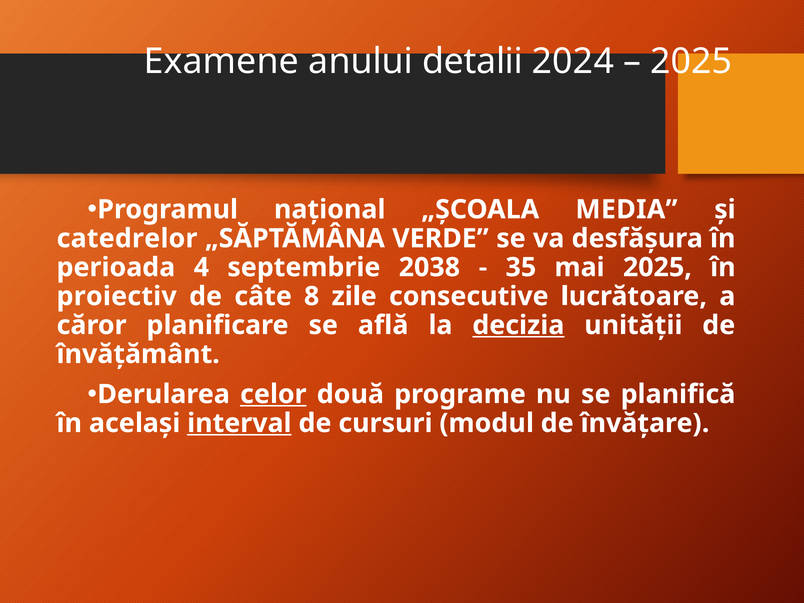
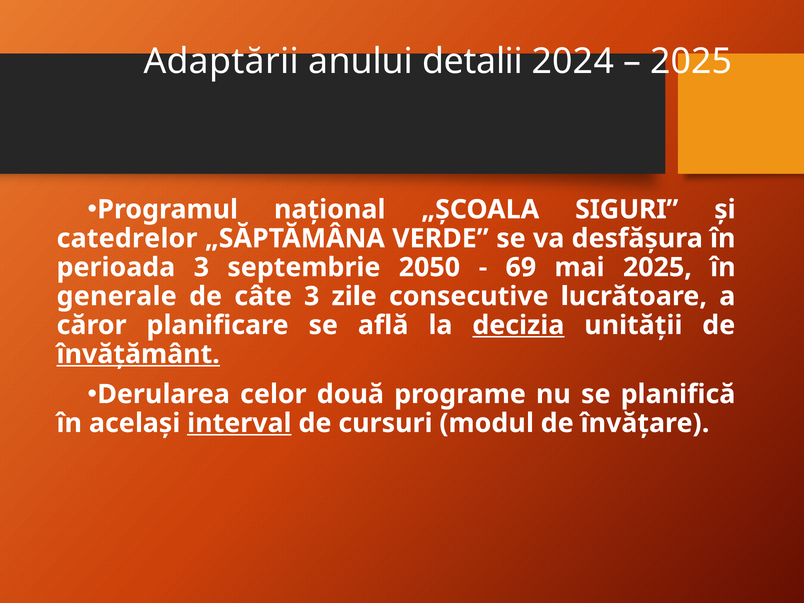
Examene: Examene -> Adaptării (221, 62)
MEDIA: MEDIA -> SIGURI (627, 209)
perioada 4: 4 -> 3 (201, 267)
2038: 2038 -> 2050 (429, 267)
35: 35 -> 69 (521, 267)
proiectiv: proiectiv -> generale (117, 296)
câte 8: 8 -> 3 (312, 296)
învățământ underline: none -> present (138, 354)
celor underline: present -> none (273, 394)
